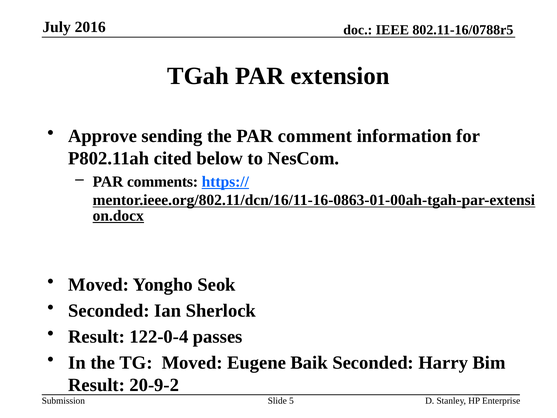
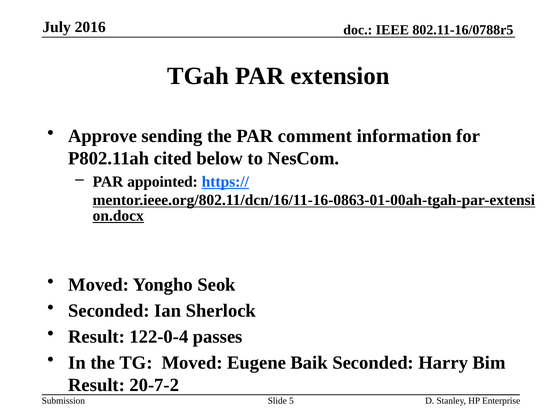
comments: comments -> appointed (162, 182)
20-9-2: 20-9-2 -> 20-7-2 (154, 385)
